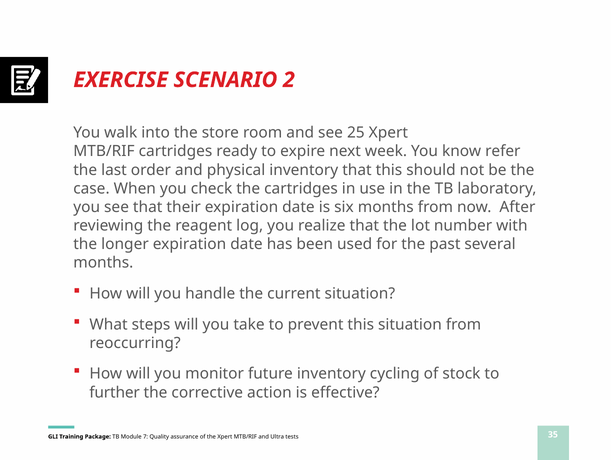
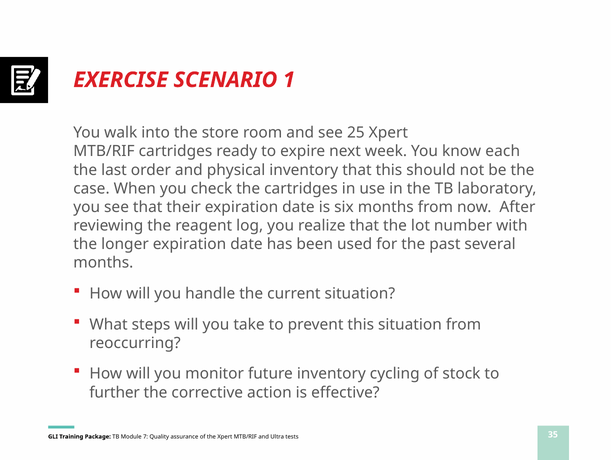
2: 2 -> 1 (289, 80)
refer: refer -> each (503, 151)
